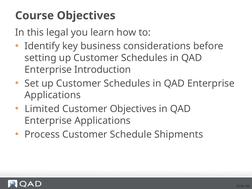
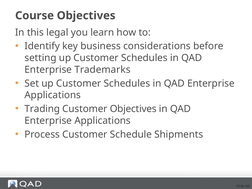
Introduction: Introduction -> Trademarks (103, 70)
Limited: Limited -> Trading (42, 109)
